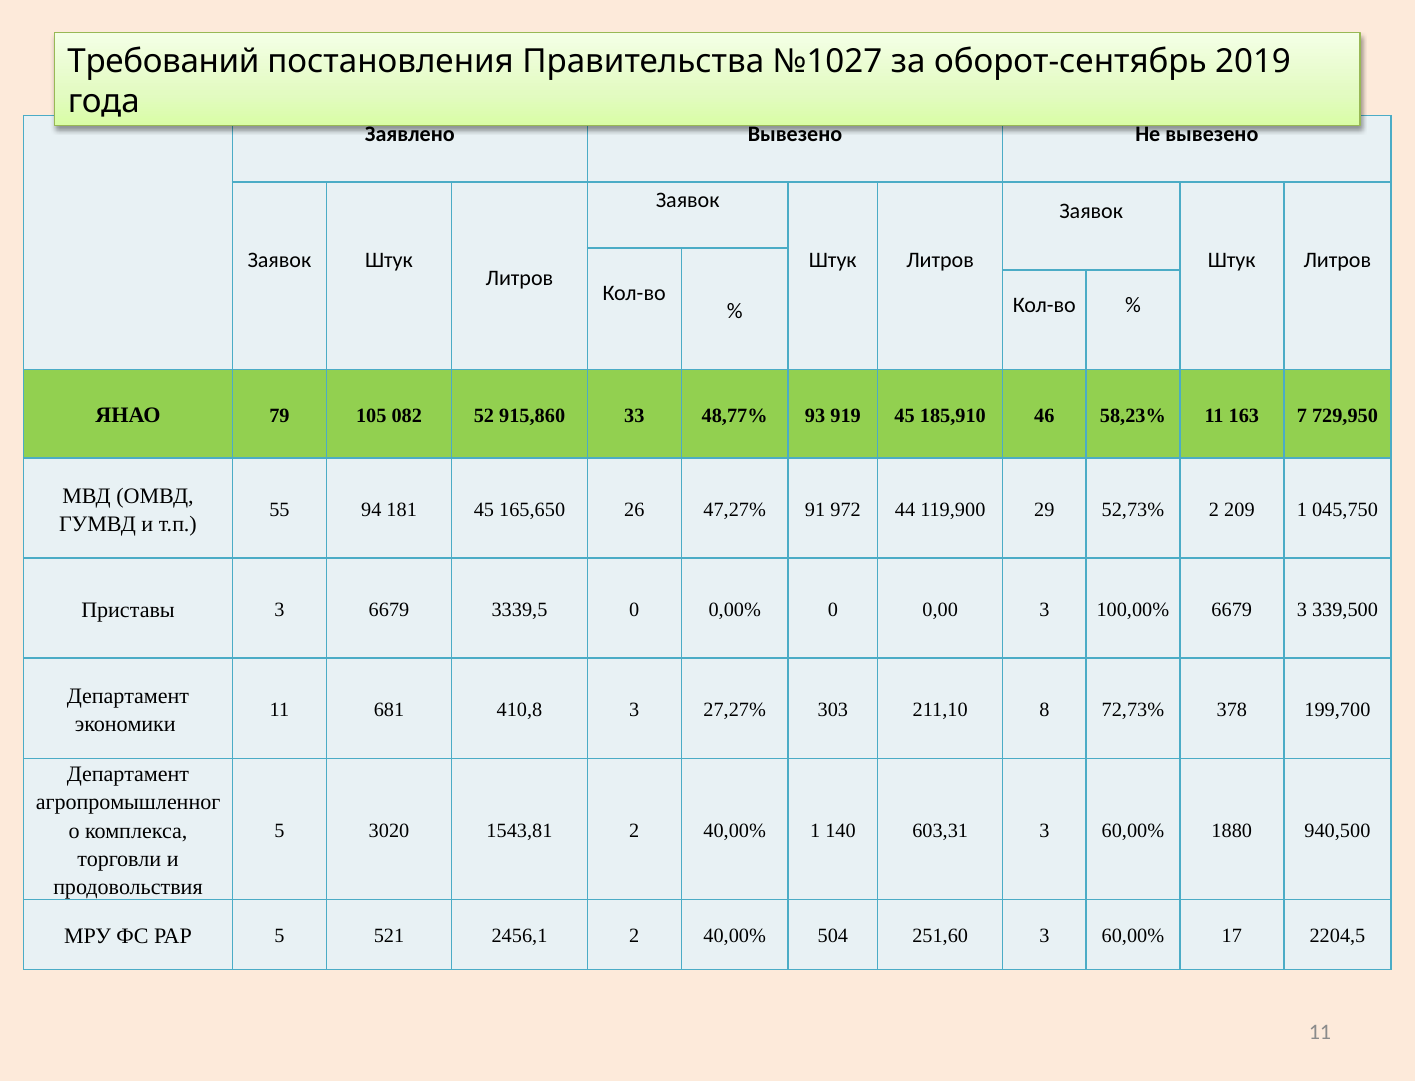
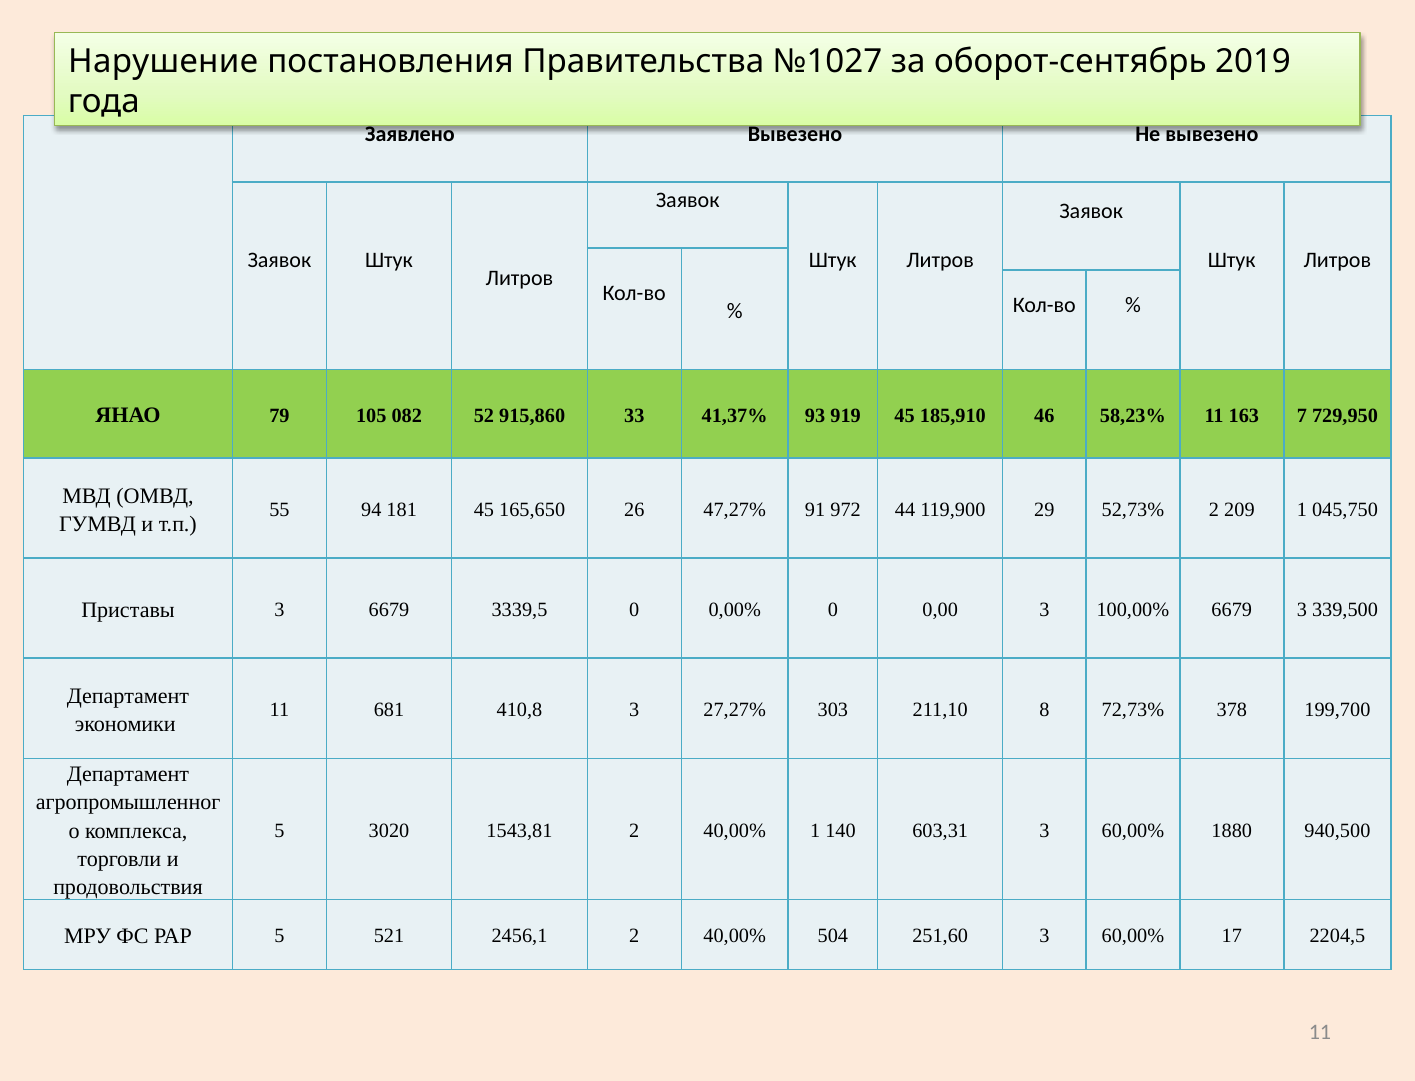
Требований: Требований -> Нарушение (163, 61)
48,77%: 48,77% -> 41,37% (735, 415)
